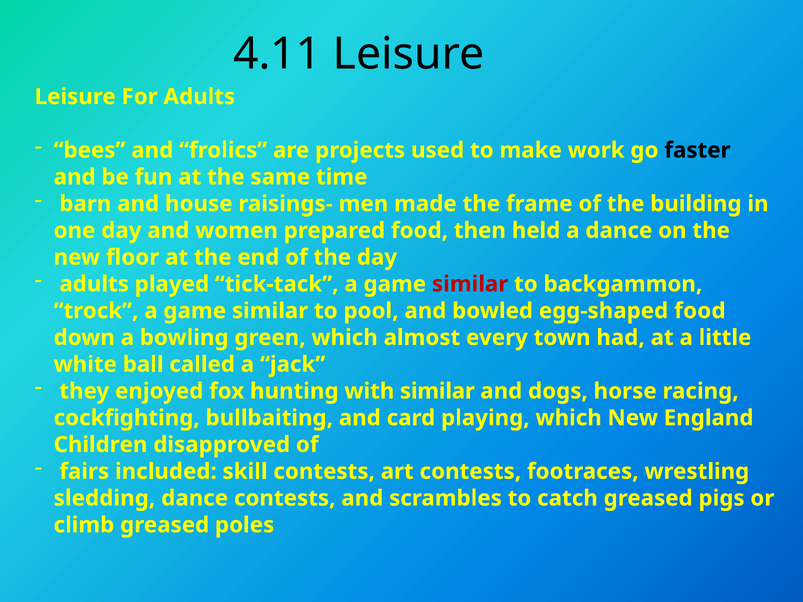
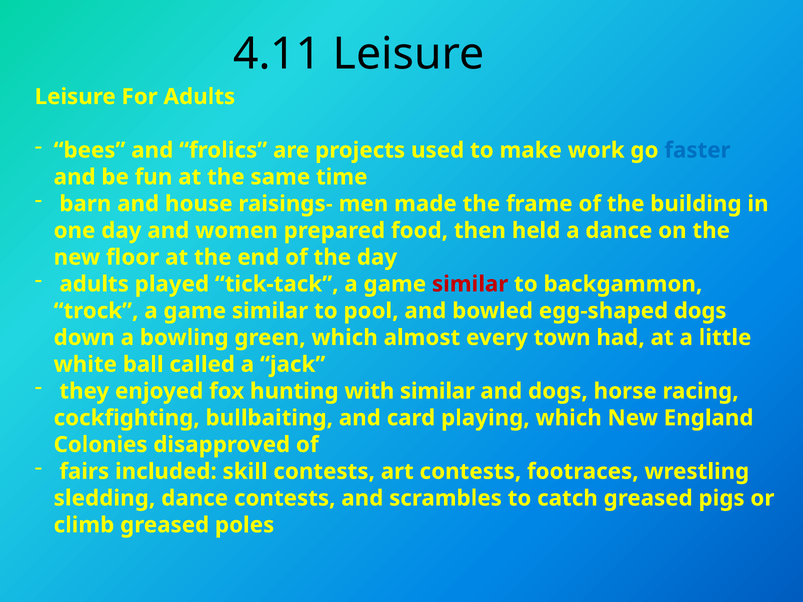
faster colour: black -> blue (697, 150)
egg-shaped food: food -> dogs (700, 311)
Children: Children -> Colonies (101, 445)
